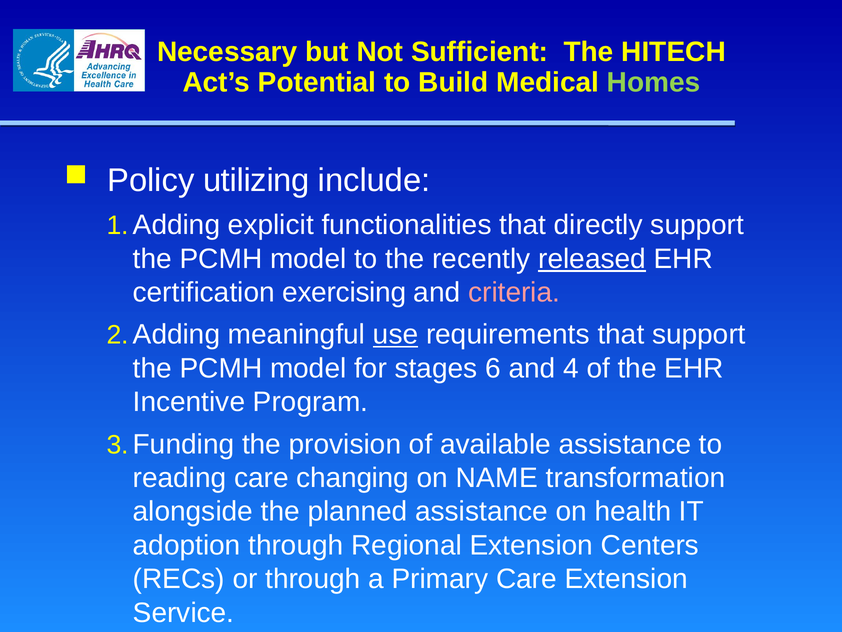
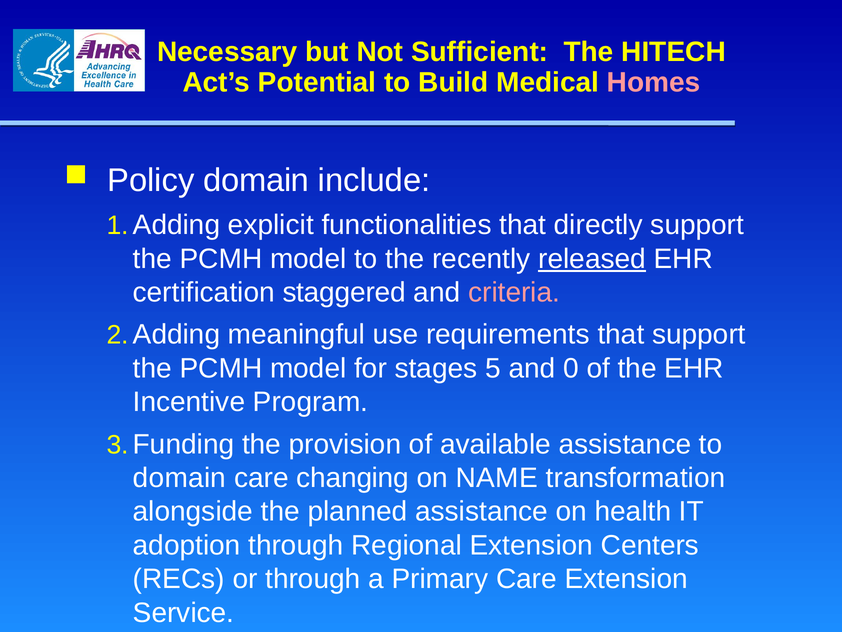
Homes colour: light green -> pink (654, 82)
Policy utilizing: utilizing -> domain (256, 180)
exercising: exercising -> staggered (344, 292)
use underline: present -> none (396, 334)
6: 6 -> 5 (493, 368)
4: 4 -> 0 (571, 368)
reading: reading -> domain (179, 478)
